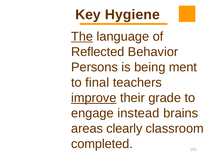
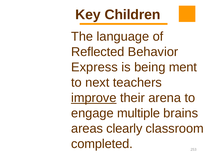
Hygiene: Hygiene -> Children (132, 15)
The underline: present -> none (82, 36)
Persons: Persons -> Express (94, 67)
final: final -> next (97, 82)
grade: grade -> arena (165, 98)
instead: instead -> multiple (139, 113)
